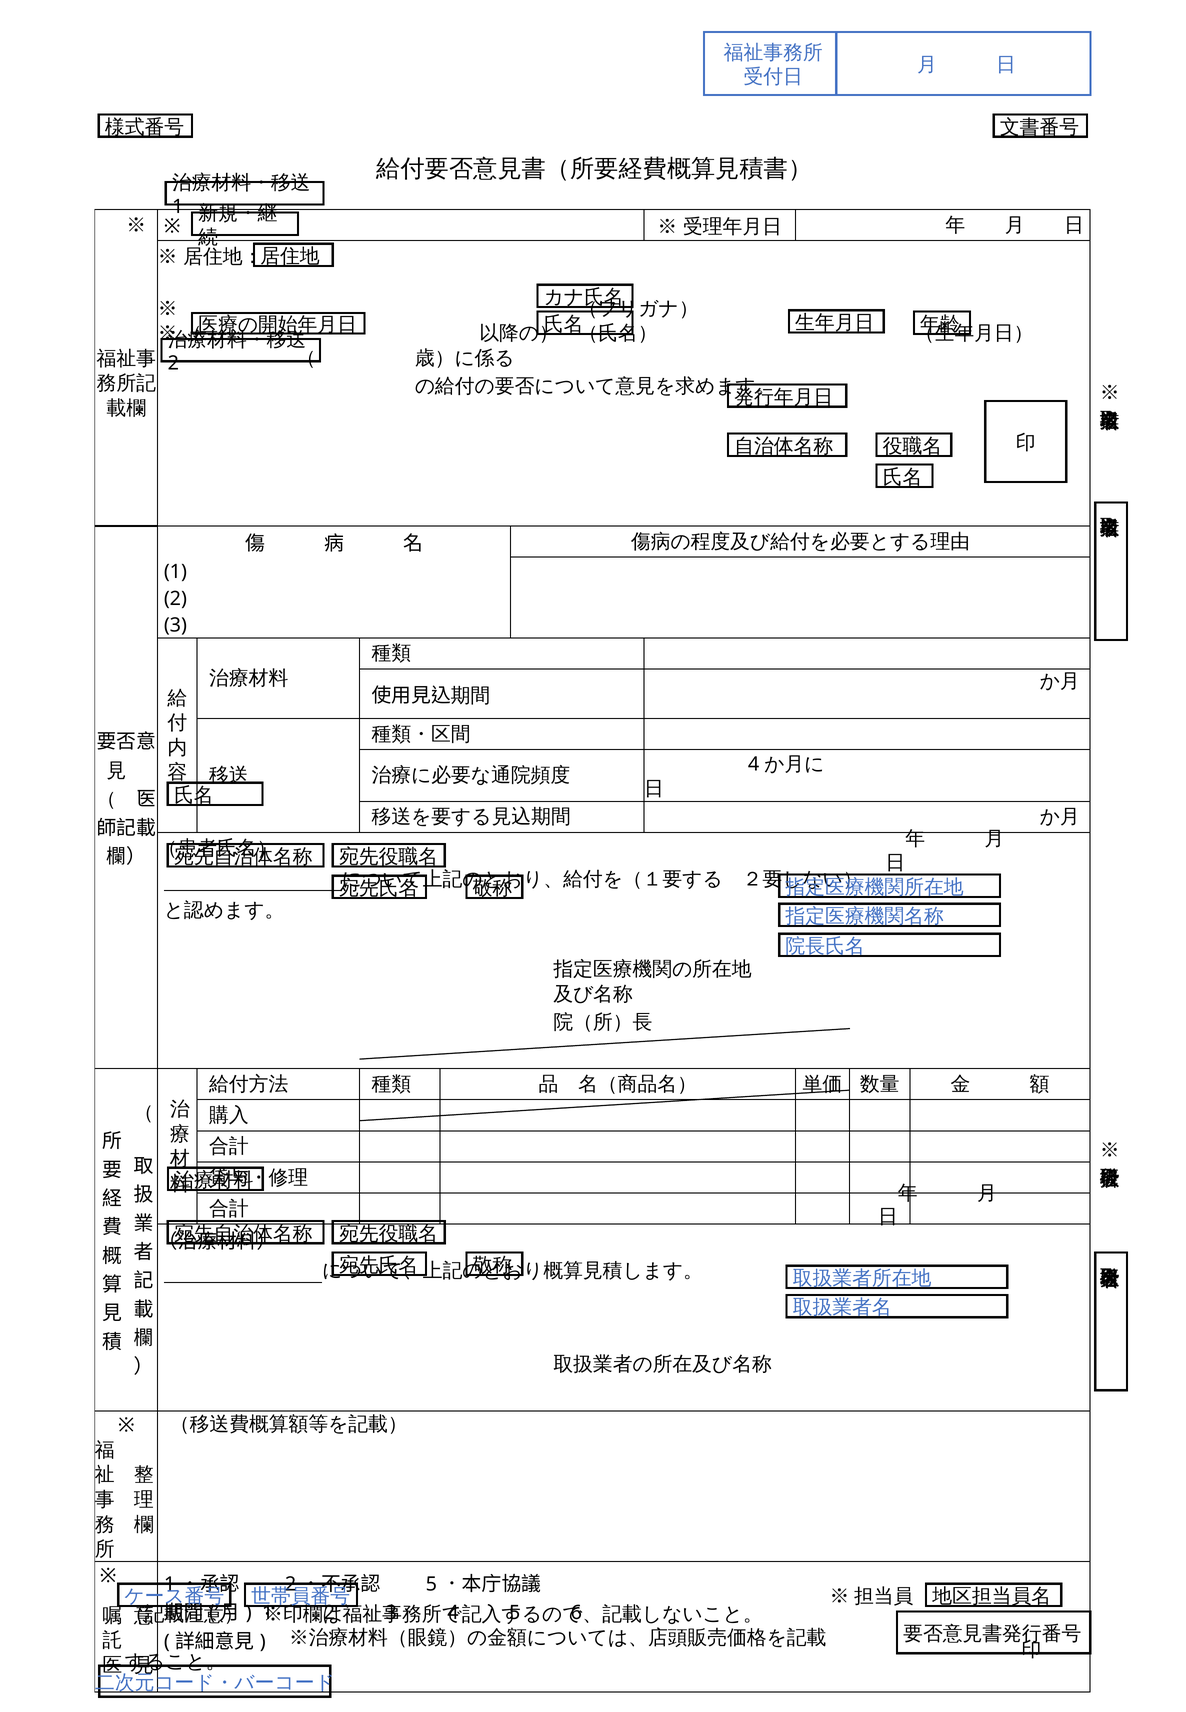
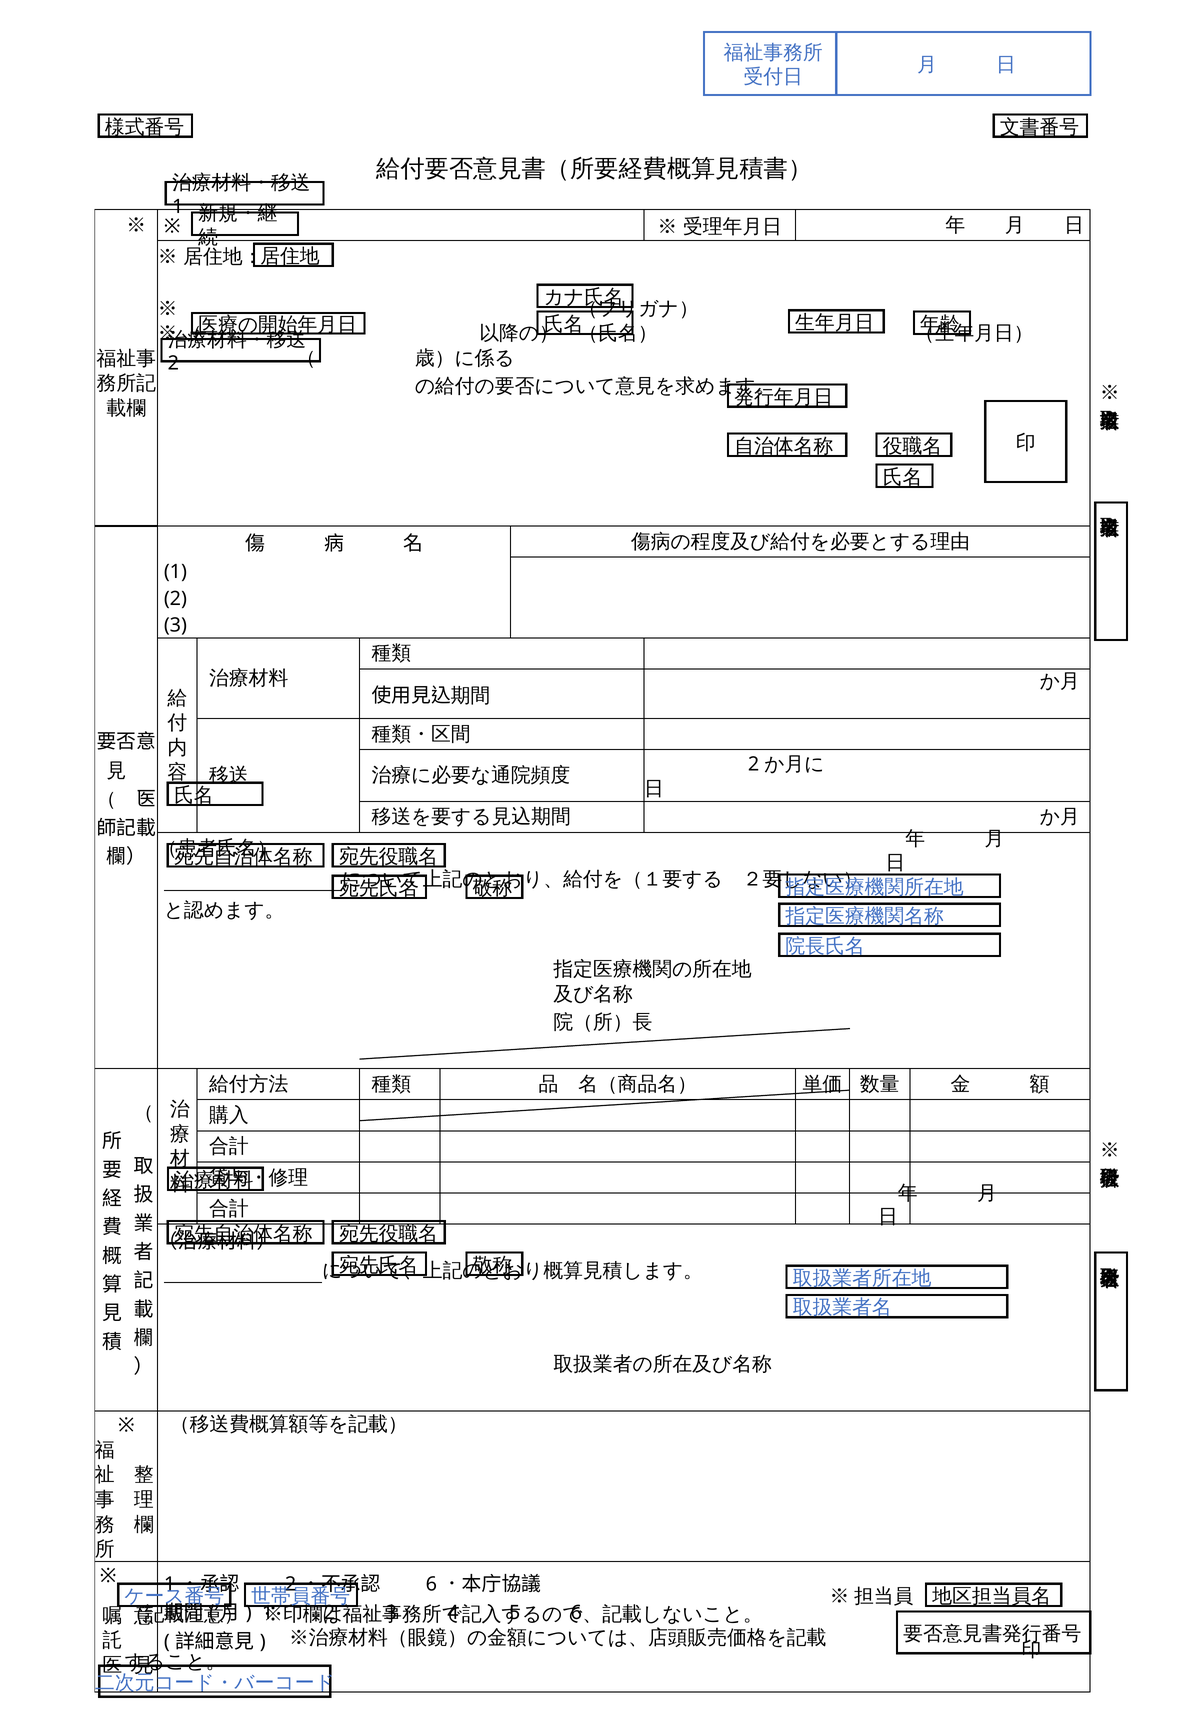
4: 4 -> 2 (754, 765)
5: 5 -> 6 (431, 1585)
